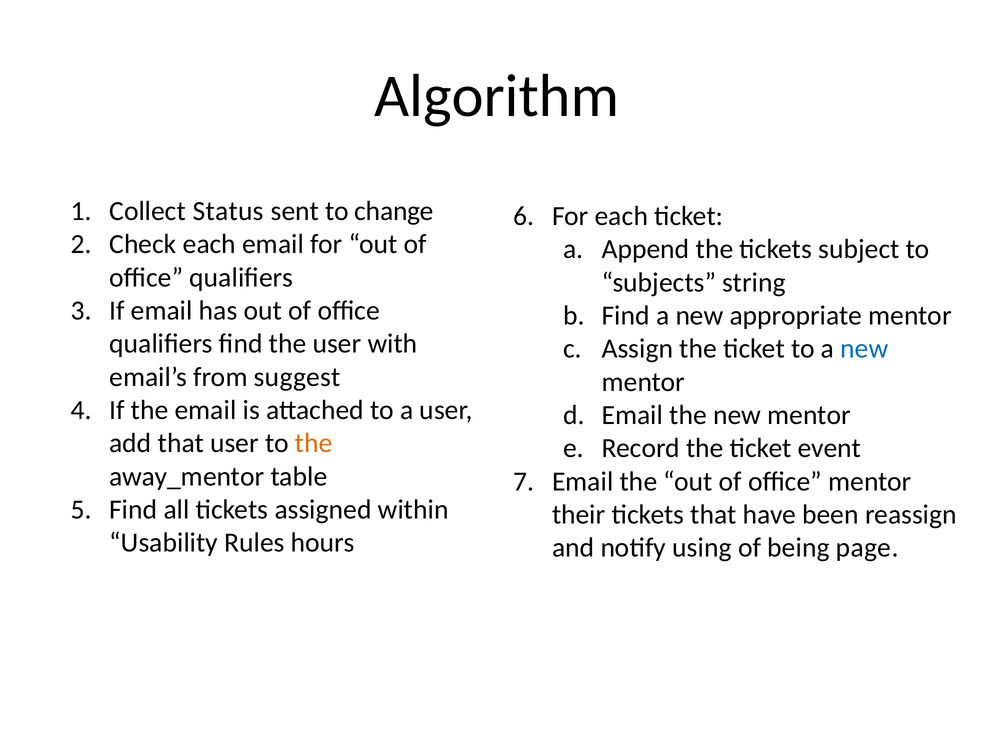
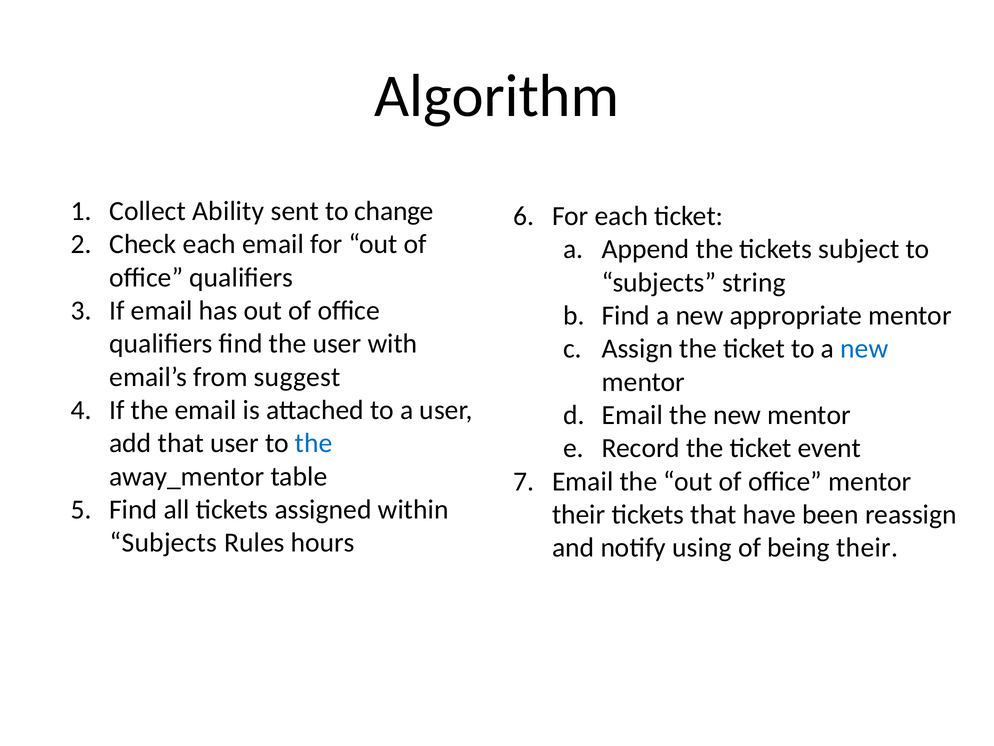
Status: Status -> Ability (228, 211)
the colour: orange -> blue (314, 443)
Usability: Usability -> Subjects (163, 542)
being page: page -> their (867, 547)
